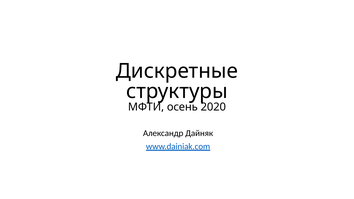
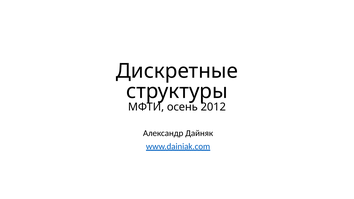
2020: 2020 -> 2012 (213, 107)
